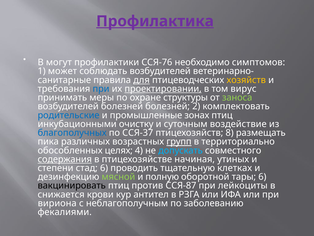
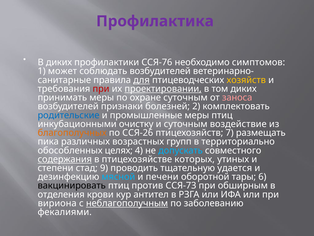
Профилактика underline: present -> none (155, 21)
В могут: могут -> диких (59, 62)
при colour: blue -> red (101, 89)
том вирус: вирус -> диких (244, 89)
охране структуры: структуры -> суточным (185, 97)
заноса colour: light green -> pink (237, 97)
возбудителей болезней: болезней -> признаки (122, 106)
промышленные зонах: зонах -> меры (197, 115)
благополучных colour: blue -> orange (72, 133)
ССЯ-37: ССЯ-37 -> ССЯ-26 (138, 133)
8: 8 -> 7 (230, 133)
групп underline: present -> none (179, 141)
начиная: начиная -> которых (195, 159)
стад 6: 6 -> 9 (104, 168)
клетках: клетках -> удается (235, 168)
мясной colour: light green -> light blue (118, 177)
полную: полную -> печени (162, 177)
ССЯ-87: ССЯ-87 -> ССЯ-73 (181, 185)
лейкоциты: лейкоциты -> обширным (243, 185)
снижается: снижается -> отделения (61, 194)
неблагополучным underline: none -> present (127, 203)
